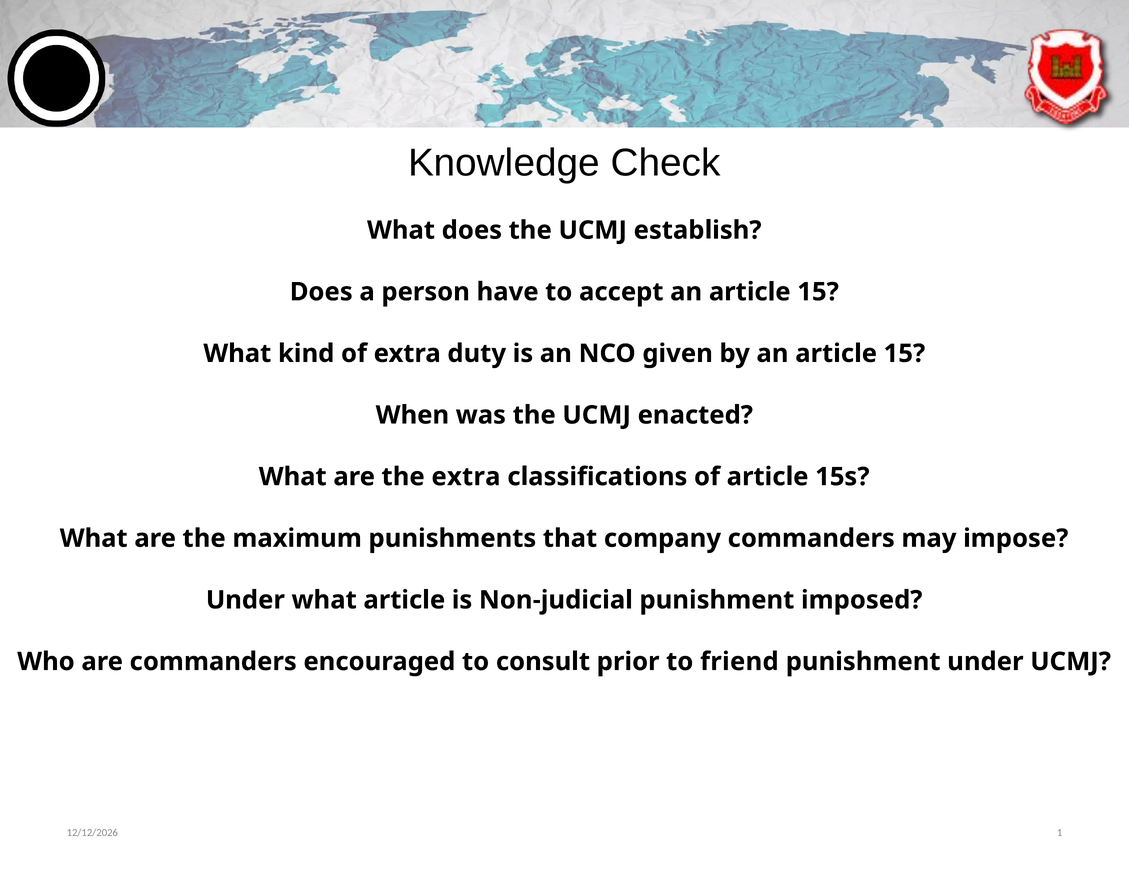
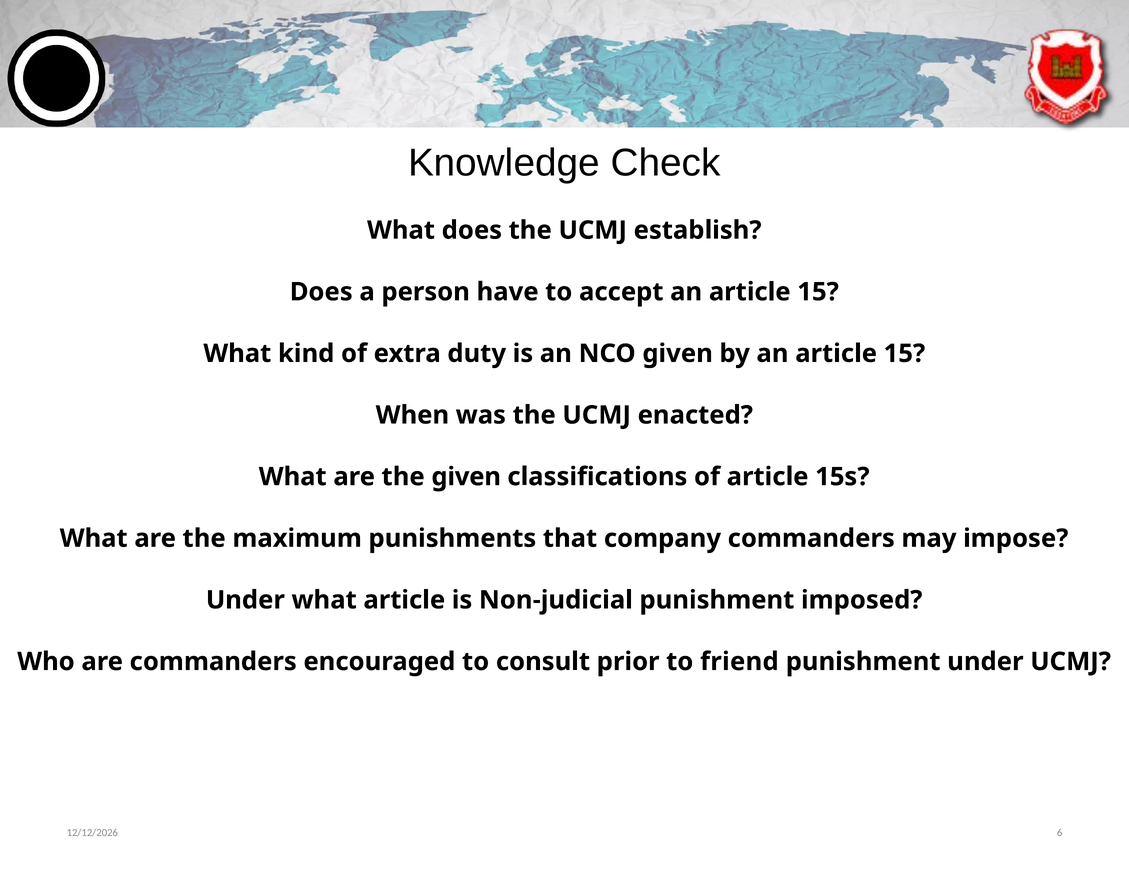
the extra: extra -> given (466, 476)
1: 1 -> 6 (1060, 832)
